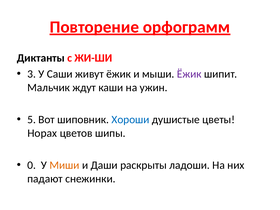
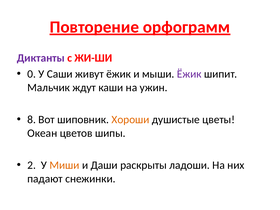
Диктанты colour: black -> purple (41, 58)
3: 3 -> 0 (32, 74)
5: 5 -> 8 (32, 120)
Хороши colour: blue -> orange (130, 120)
Норах: Норах -> Океан (42, 133)
0: 0 -> 2 (32, 165)
